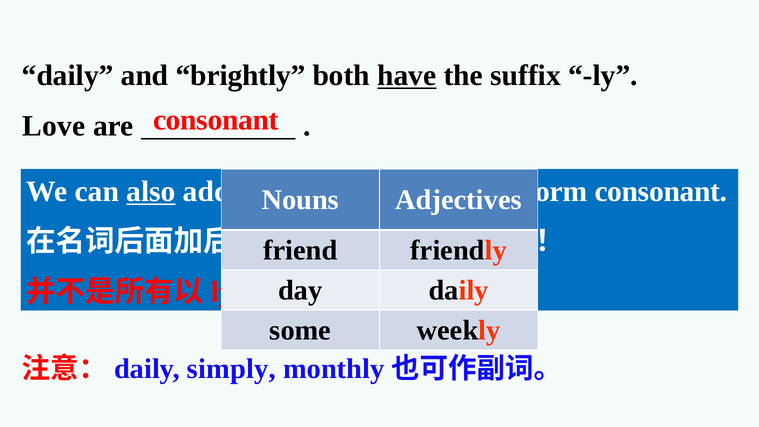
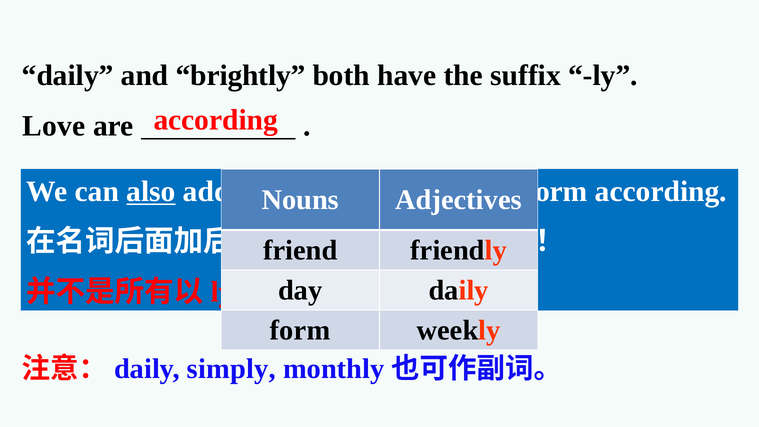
have underline: present -> none (407, 76)
consonant: consonant -> according (216, 120)
consonant: consonant -> according (661, 191)
some: some -> form (300, 330)
